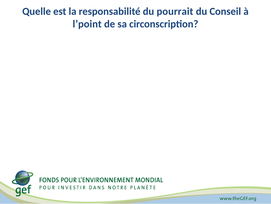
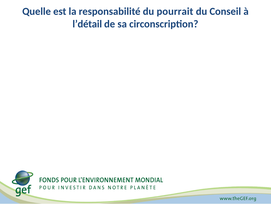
l’point: l’point -> l’détail (87, 24)
